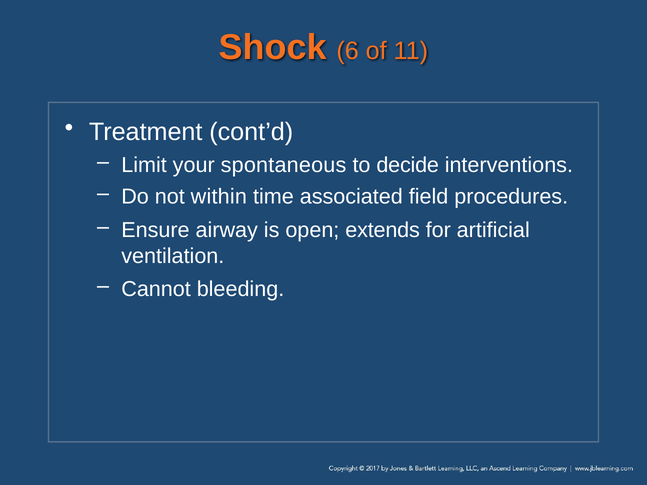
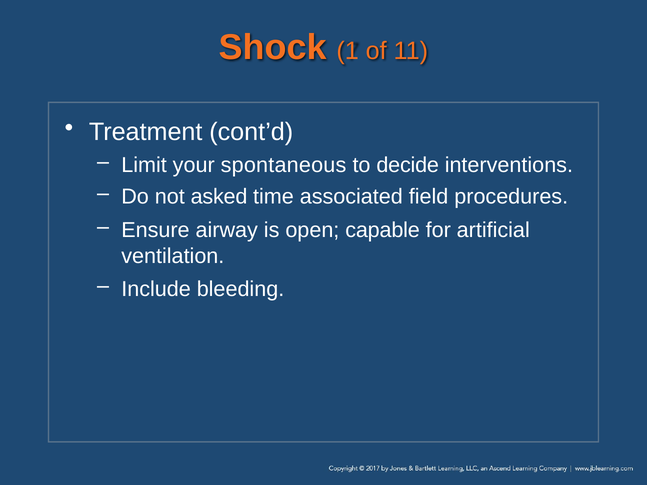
6: 6 -> 1 (348, 51)
within: within -> asked (219, 197)
extends: extends -> capable (383, 230)
Cannot: Cannot -> Include (156, 289)
